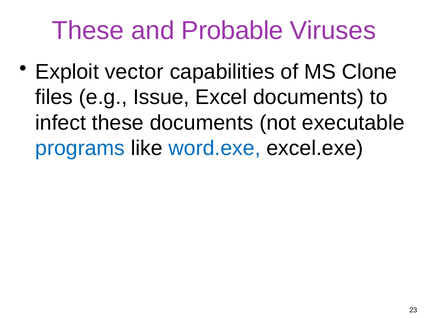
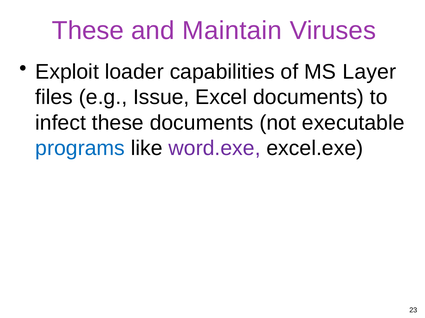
Probable: Probable -> Maintain (232, 31)
vector: vector -> loader (134, 72)
Clone: Clone -> Layer (369, 72)
word.exe colour: blue -> purple (215, 148)
